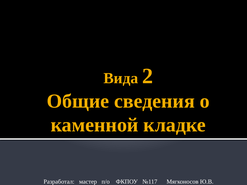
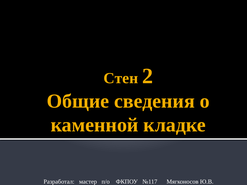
Вида: Вида -> Стен (121, 78)
